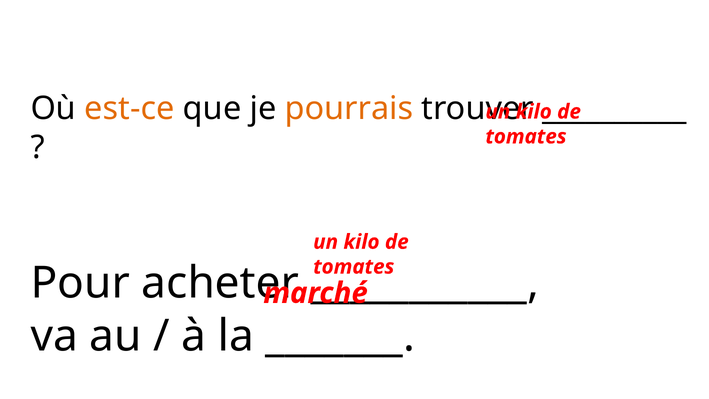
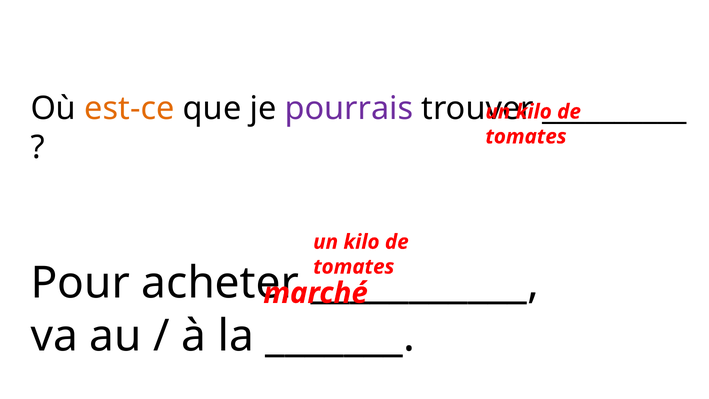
pourrais colour: orange -> purple (349, 109)
